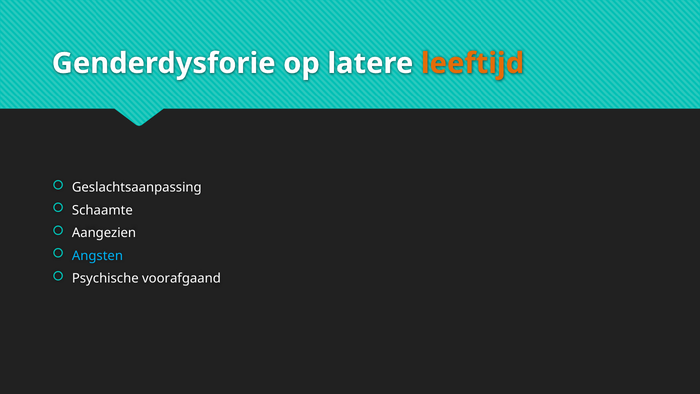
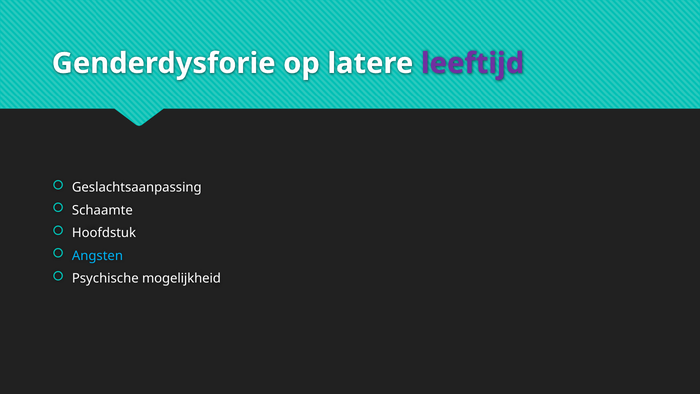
leeftijd colour: orange -> purple (472, 63)
Aangezien: Aangezien -> Hoofdstuk (104, 233)
voorafgaand: voorafgaand -> mogelijkheid (181, 278)
